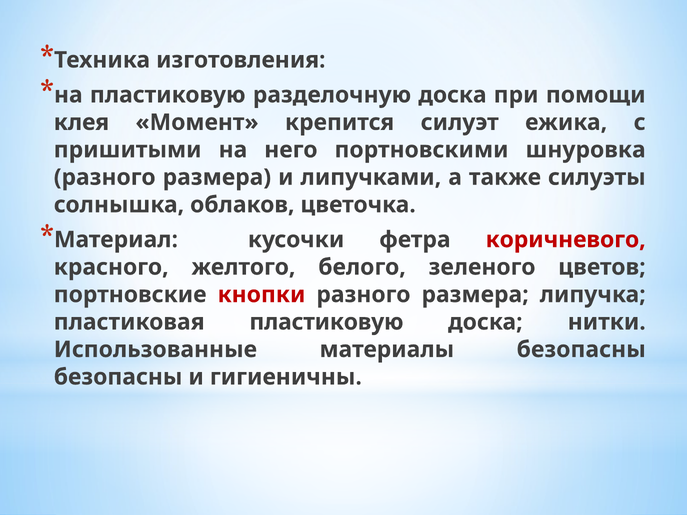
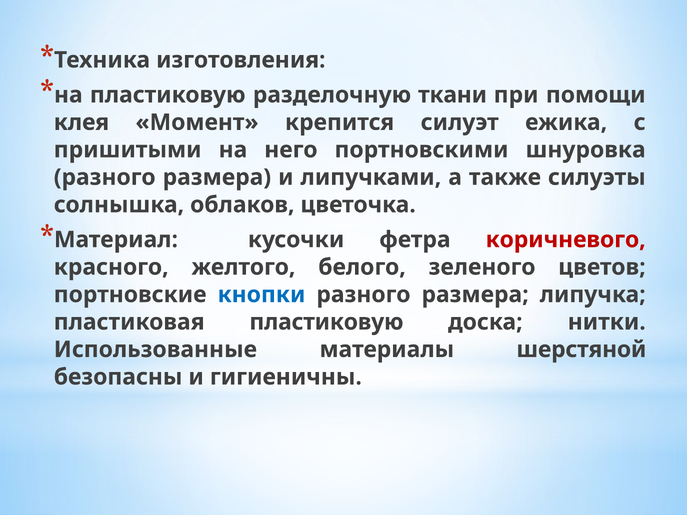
разделочную доска: доска -> ткани (453, 95)
кнопки colour: red -> blue (261, 295)
материалы безопасны: безопасны -> шерстяной (581, 350)
